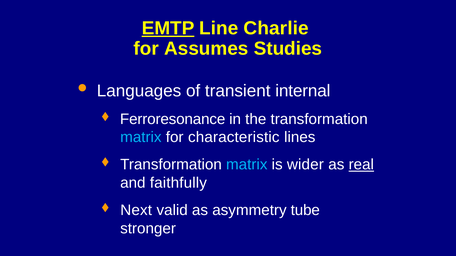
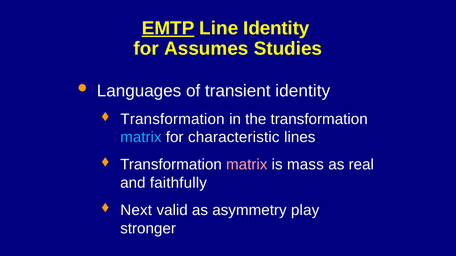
Line Charlie: Charlie -> Identity (276, 28)
transient internal: internal -> identity (303, 91)
Ferroresonance: Ferroresonance -> Transformation (172, 119)
matrix colour: light blue -> pink (247, 165)
wider: wider -> mass (305, 165)
real underline: present -> none (361, 165)
tube: tube -> play (305, 211)
